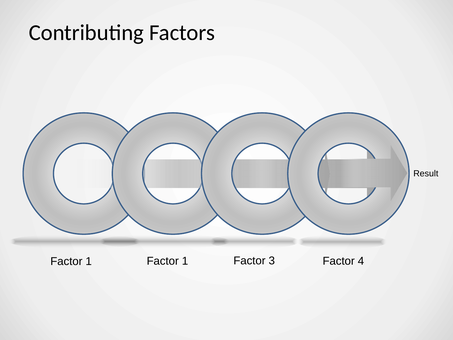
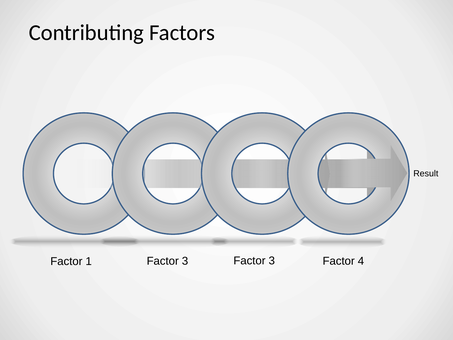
1 Factor 1: 1 -> 3 (185, 261)
